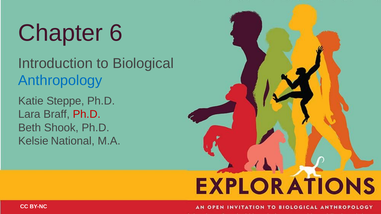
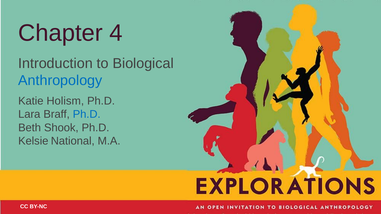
6: 6 -> 4 (116, 33)
Steppe: Steppe -> Holism (65, 101)
Ph.D colour: red -> blue (87, 114)
